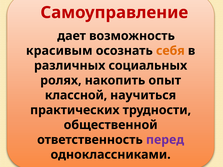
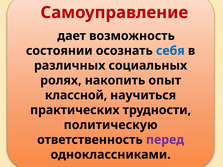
красивым: красивым -> состоянии (59, 51)
себя colour: orange -> blue (170, 51)
общественной: общественной -> политическую (111, 125)
